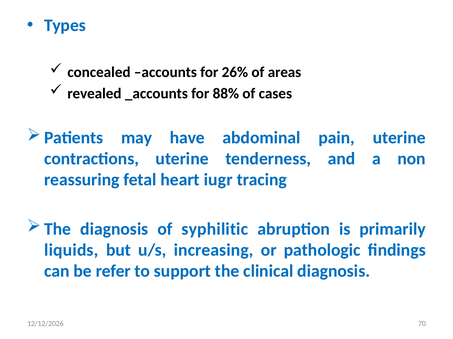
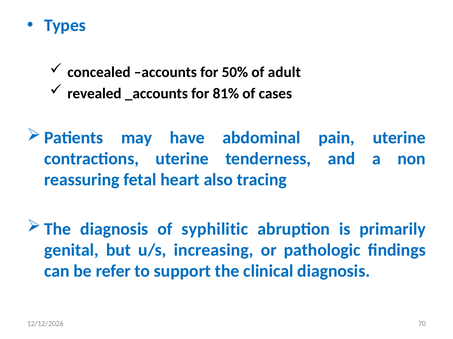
26%: 26% -> 50% (235, 72)
areas: areas -> adult (284, 72)
88%: 88% -> 81% (226, 94)
iugr: iugr -> also (218, 180)
liquids: liquids -> genital (71, 251)
